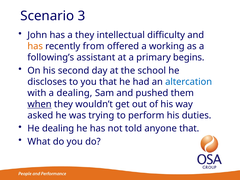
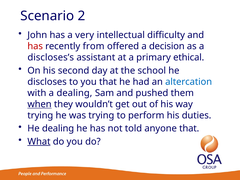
3: 3 -> 2 (82, 16)
a they: they -> very (85, 35)
has colour: orange -> red (35, 46)
working: working -> decision (167, 46)
following’s: following’s -> discloses’s (51, 57)
begins: begins -> ethical (189, 57)
asked: asked -> trying (40, 115)
What underline: none -> present (39, 142)
